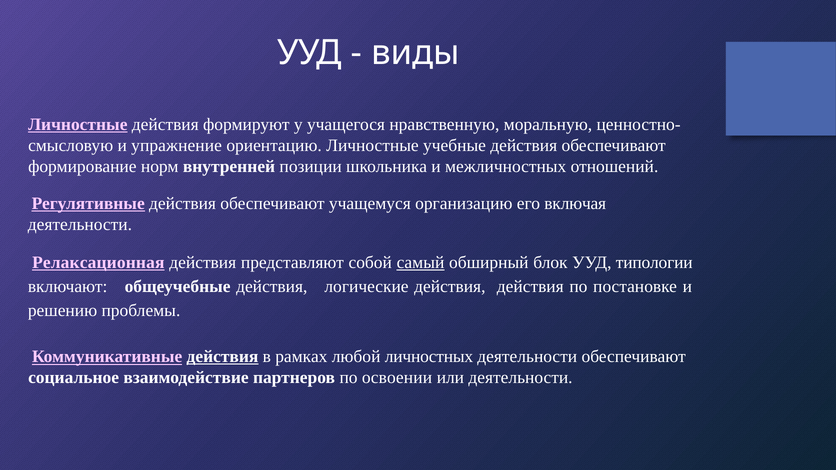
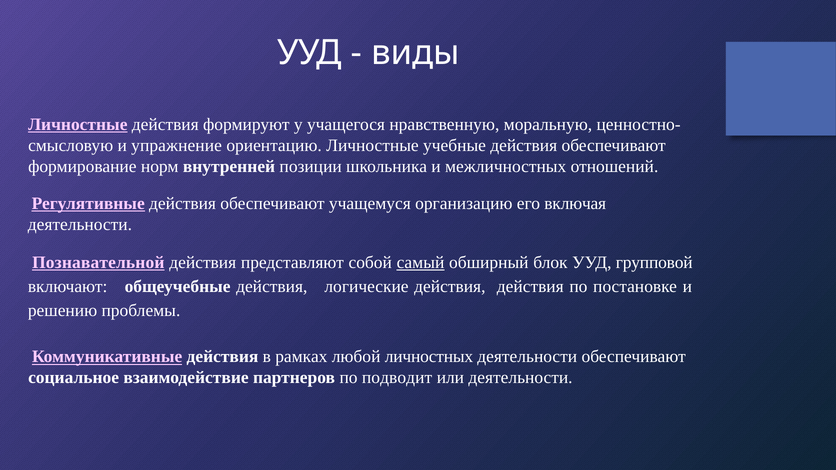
Релаксационная: Релаксационная -> Познавательной (98, 262)
типологии: типологии -> групповой (654, 262)
действия underline: present -> none (222, 357)
освоении: освоении -> подводит (397, 378)
